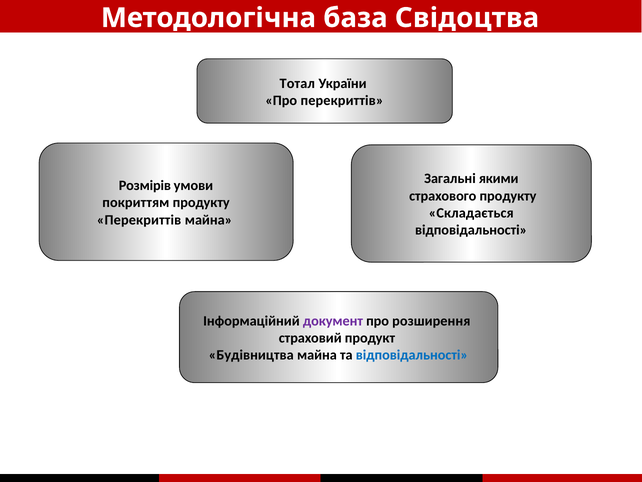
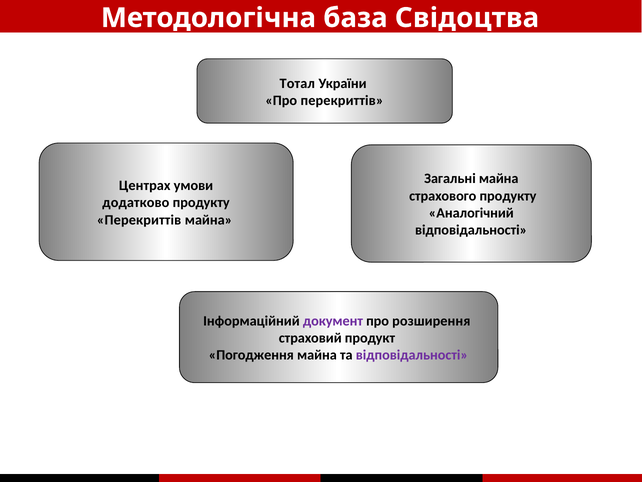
Загальні якими: якими -> майна (499, 179)
Розмірів: Розмірів -> Центрах (145, 185)
покриттям: покриттям -> додатково (136, 203)
Складається: Складається -> Аналогічний (471, 213)
Будівництва: Будівництва -> Погодження (251, 355)
відповідальності colour: blue -> purple (412, 355)
